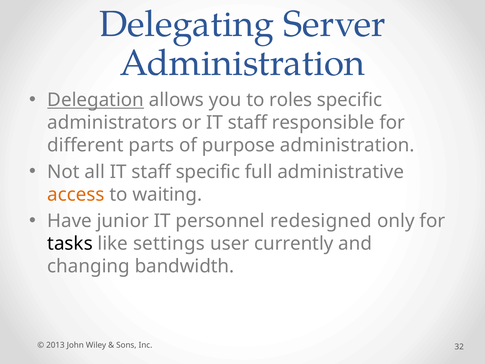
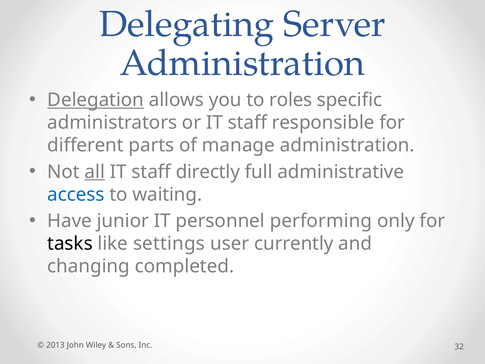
purpose: purpose -> manage (238, 145)
all underline: none -> present (95, 172)
staff specific: specific -> directly (208, 172)
access colour: orange -> blue (76, 194)
redesigned: redesigned -> performing (321, 221)
bandwidth: bandwidth -> completed (184, 266)
